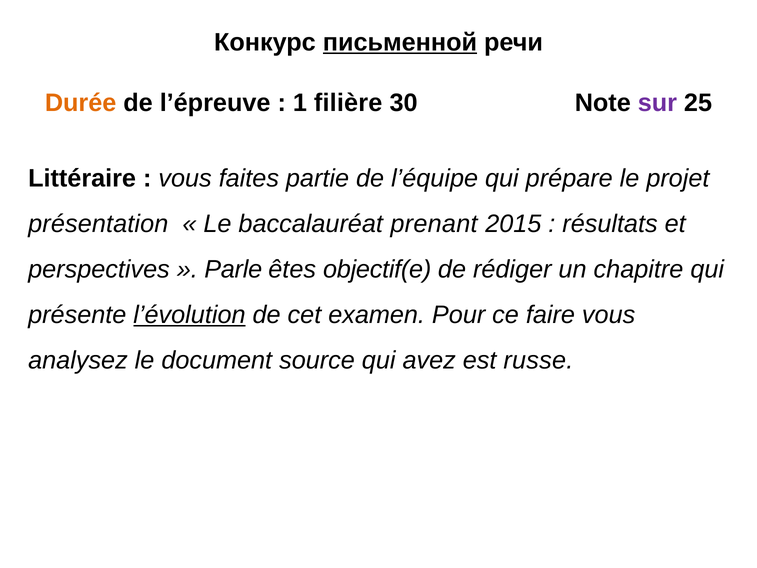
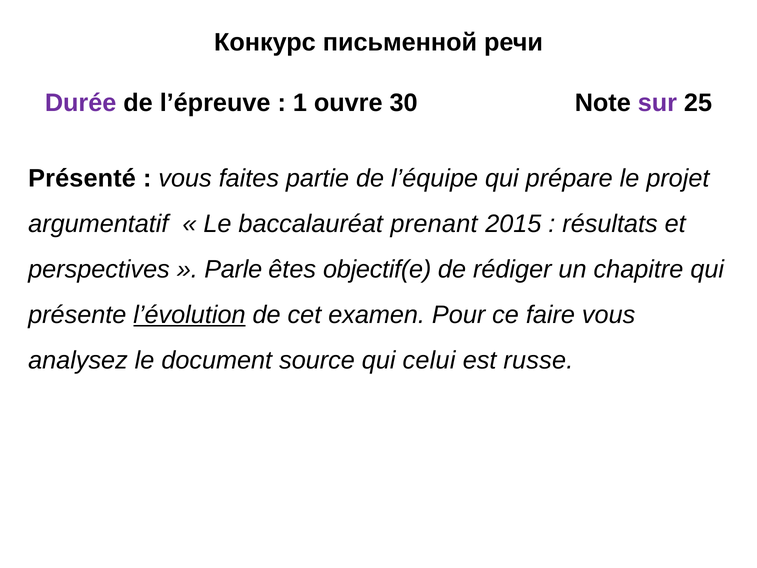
письменной underline: present -> none (400, 42)
Durée colour: orange -> purple (81, 103)
filière: filière -> ouvre (348, 103)
Littéraire: Littéraire -> Présenté (82, 178)
présentation: présentation -> argumentatif (98, 224)
avez: avez -> celui (429, 360)
